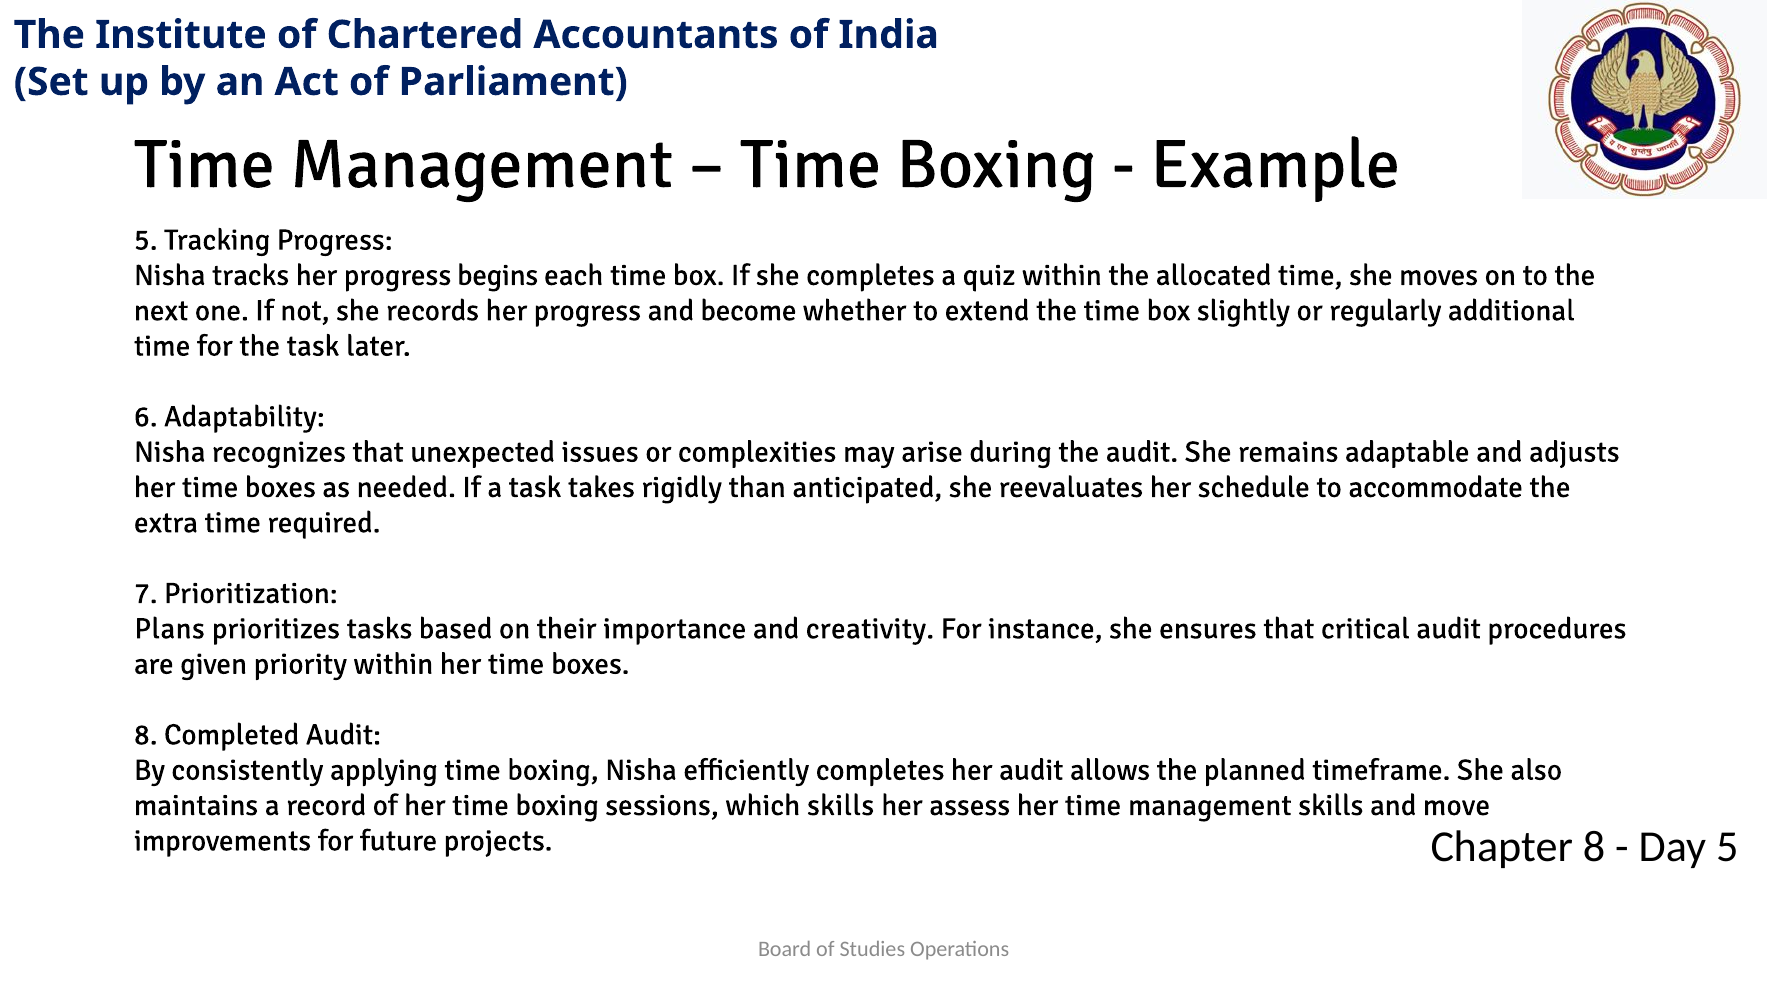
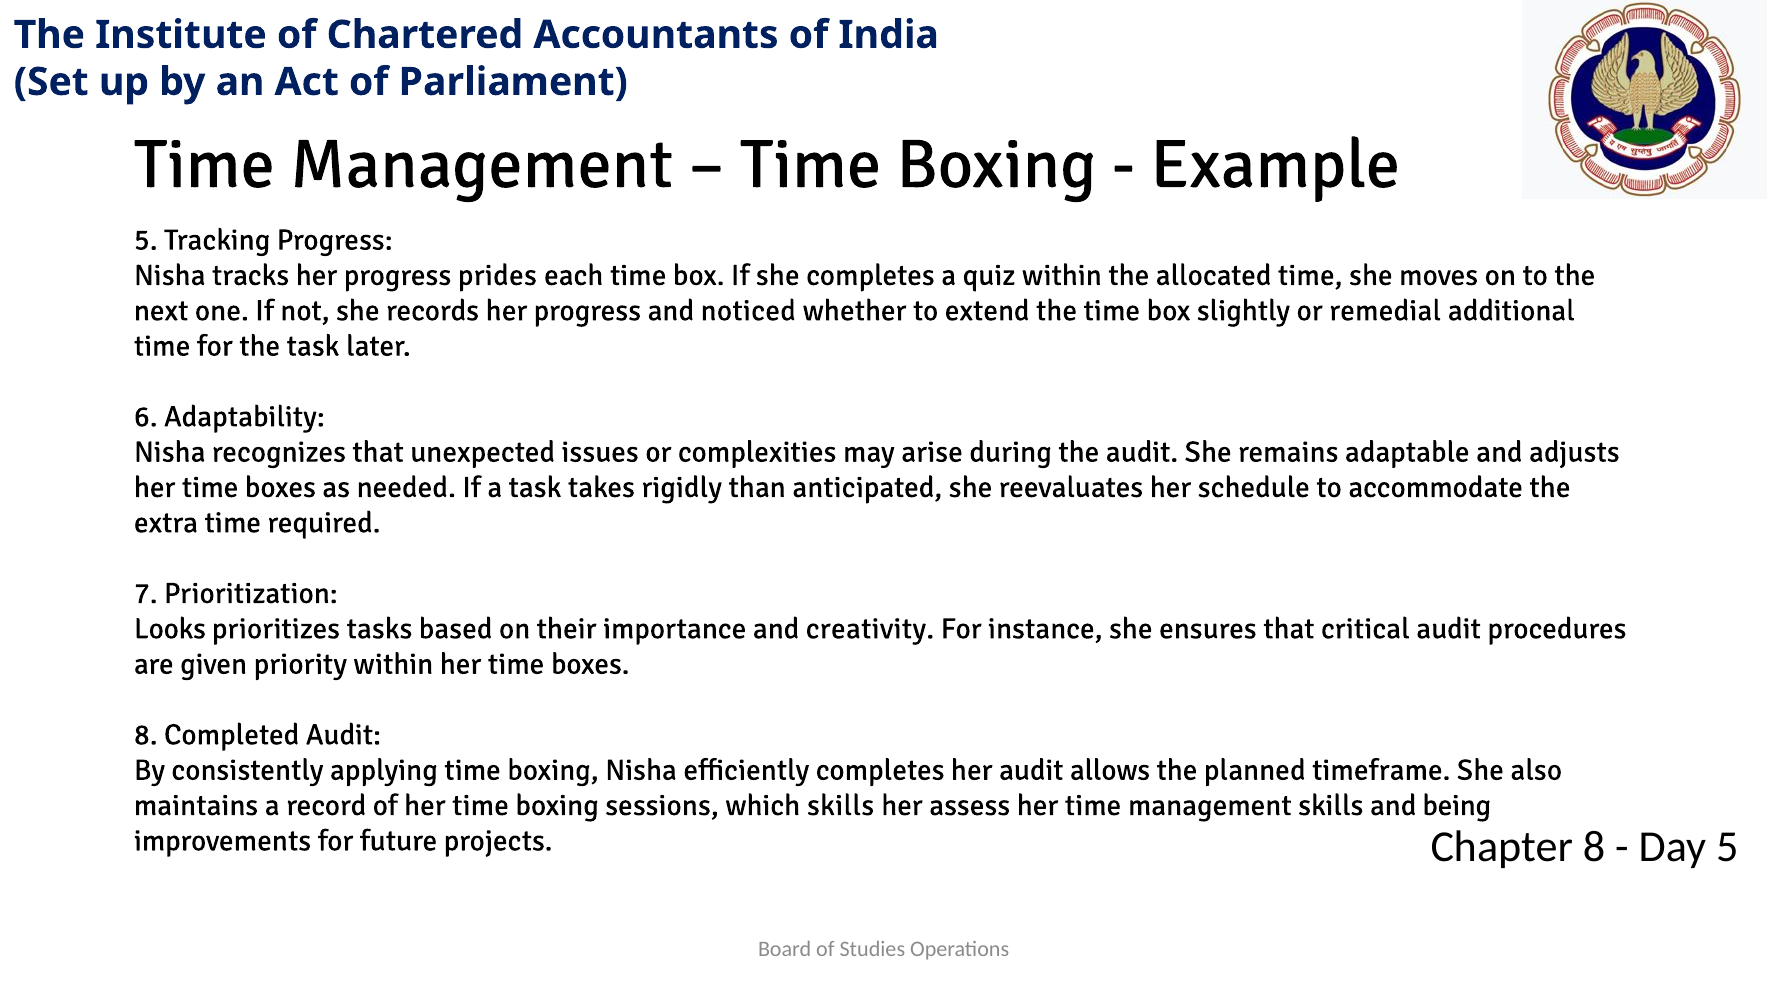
begins: begins -> prides (497, 275)
become: become -> noticed (748, 311)
regularly: regularly -> remedial (1385, 311)
Plans: Plans -> Looks (170, 629)
move: move -> being (1457, 805)
